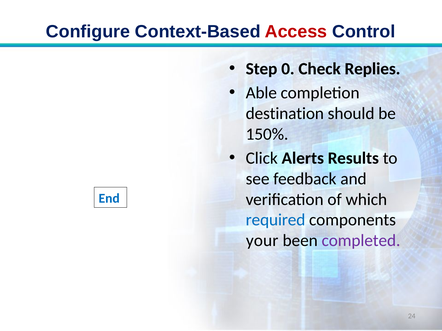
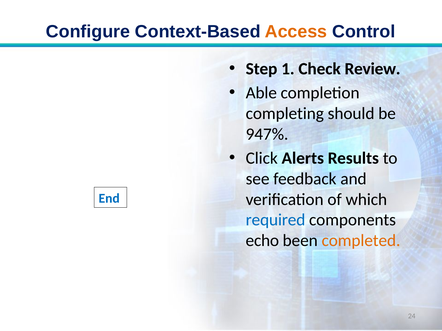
Access colour: red -> orange (296, 32)
0: 0 -> 1 (288, 69)
Replies: Replies -> Review (373, 69)
destination: destination -> completing (285, 114)
150%: 150% -> 947% (267, 134)
your: your -> echo (262, 241)
completed colour: purple -> orange (361, 241)
